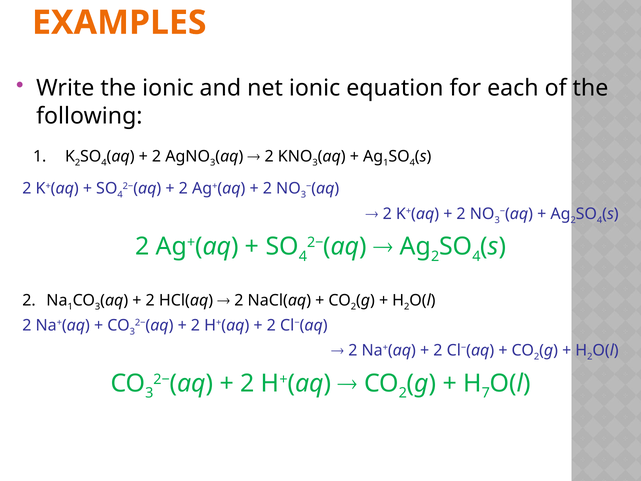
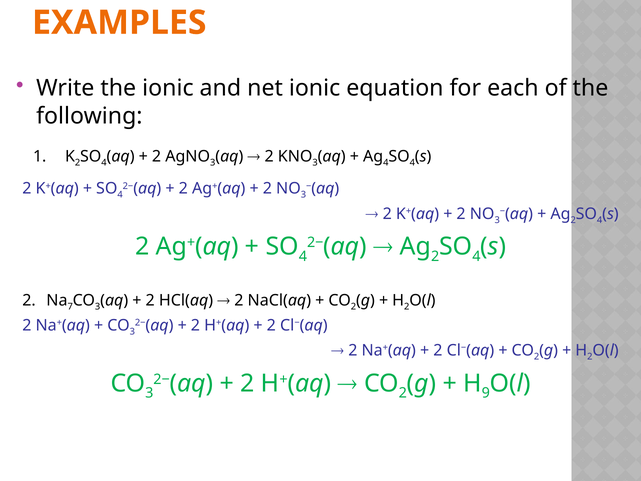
1: 1 -> 4 (386, 163)
1: 1 -> 7 (70, 306)
7: 7 -> 9 (486, 393)
